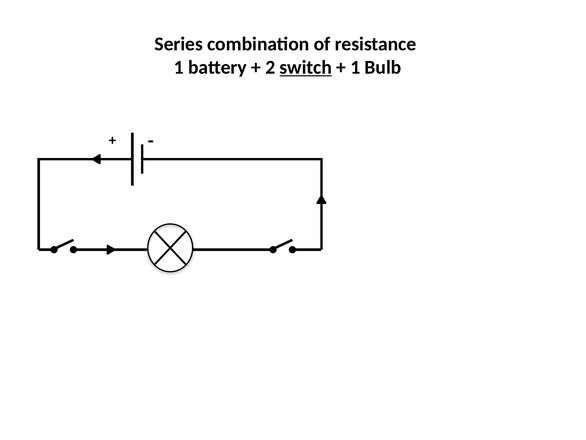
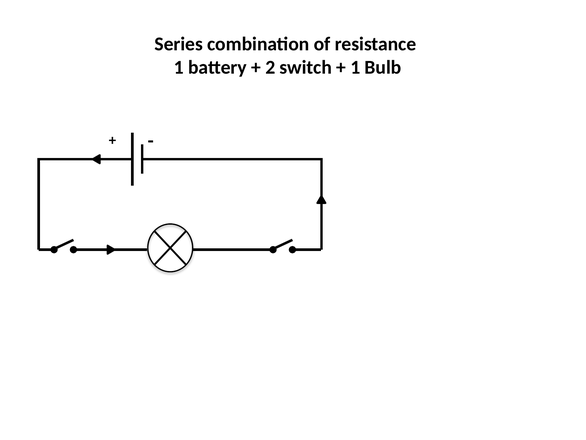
switch underline: present -> none (306, 67)
